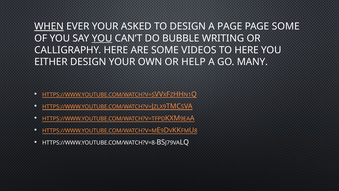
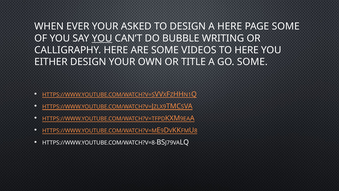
WHEN underline: present -> none (49, 26)
A PAGE: PAGE -> HERE (230, 26)
HELP: HELP -> TITLE (193, 62)
GO MANY: MANY -> SOME (252, 62)
